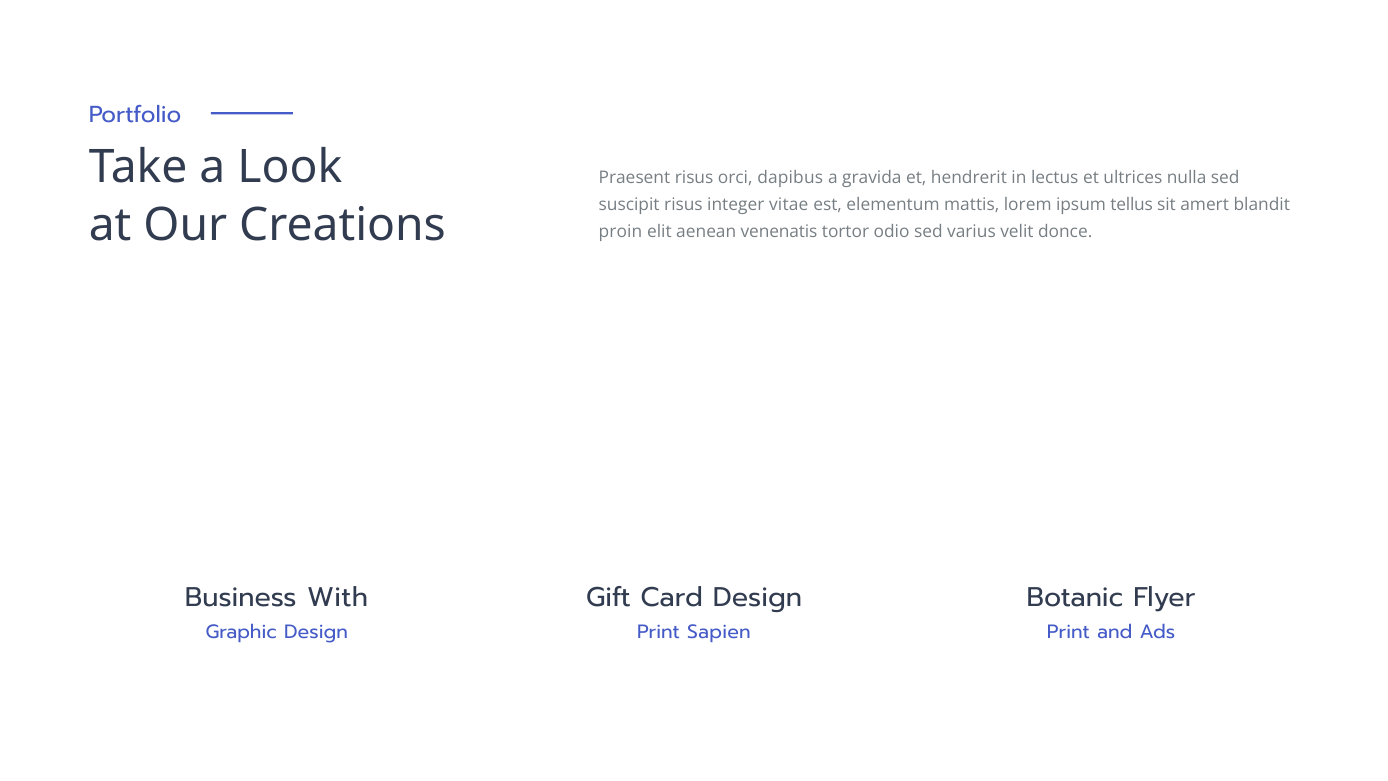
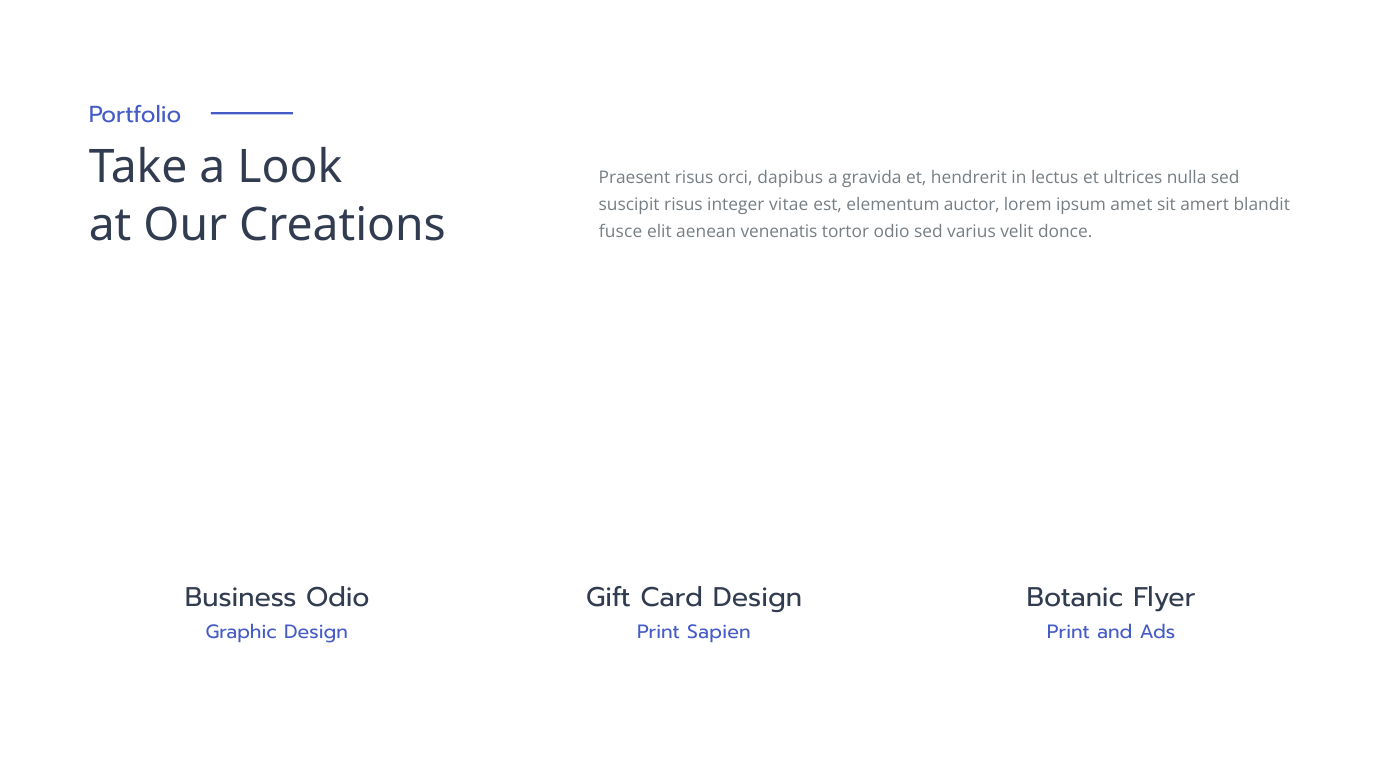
mattis: mattis -> auctor (972, 204)
tellus: tellus -> amet (1131, 204)
proin: proin -> fusce (621, 231)
Business With: With -> Odio (338, 597)
